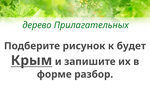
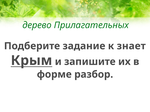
рисунок: рисунок -> задание (84, 46)
будет: будет -> знает (131, 46)
